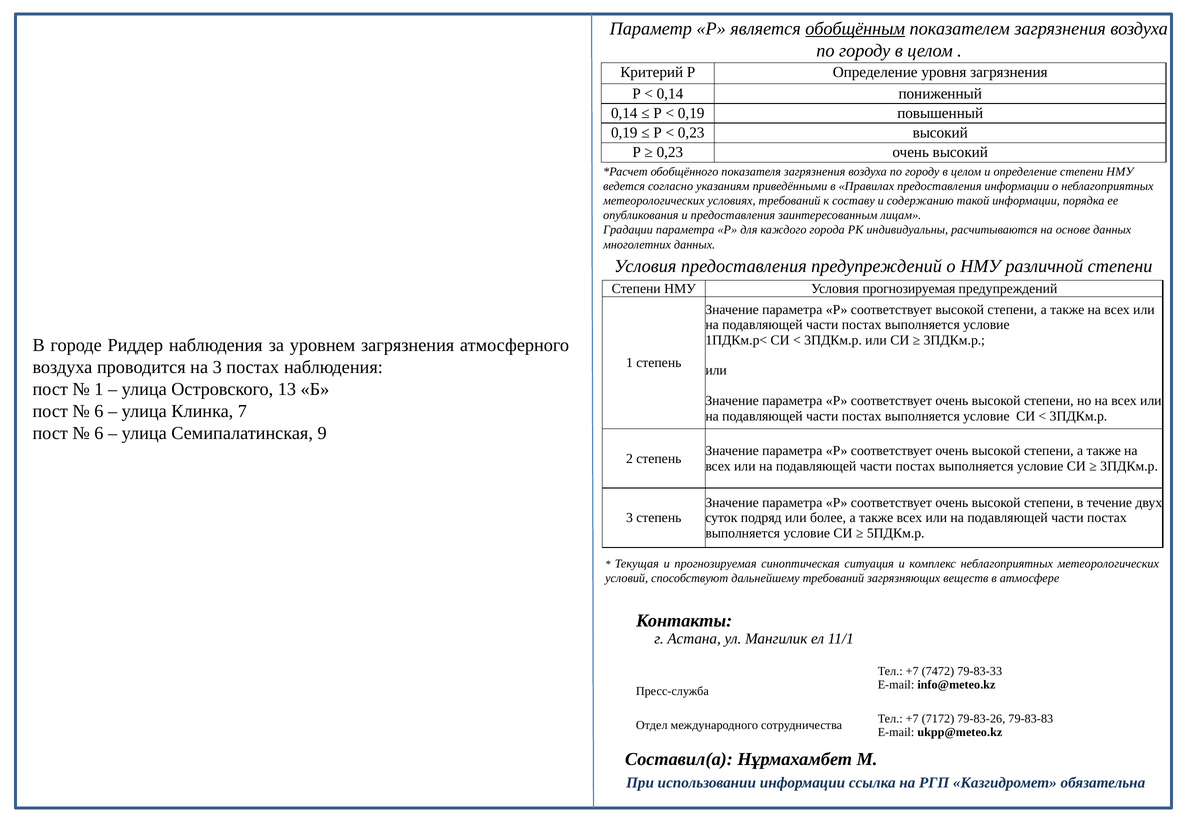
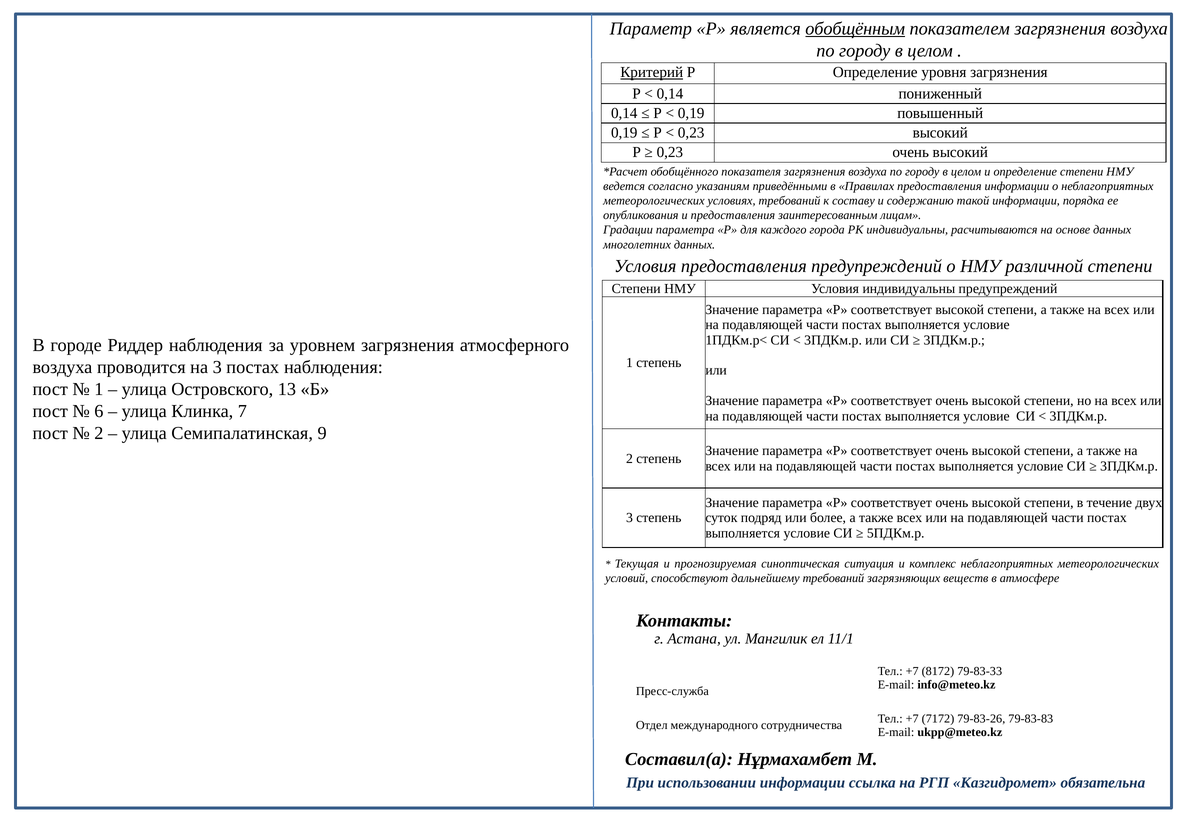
Критерий underline: none -> present (652, 72)
Условия прогнозируемая: прогнозируемая -> индивидуальны (909, 289)
6: 6 -> 2 (99, 433)
7472: 7472 -> 8172 (938, 671)
